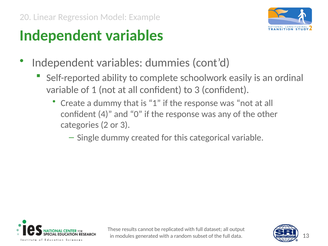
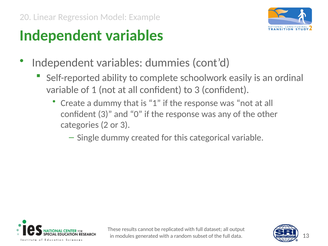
confident 4: 4 -> 3 (105, 114)
